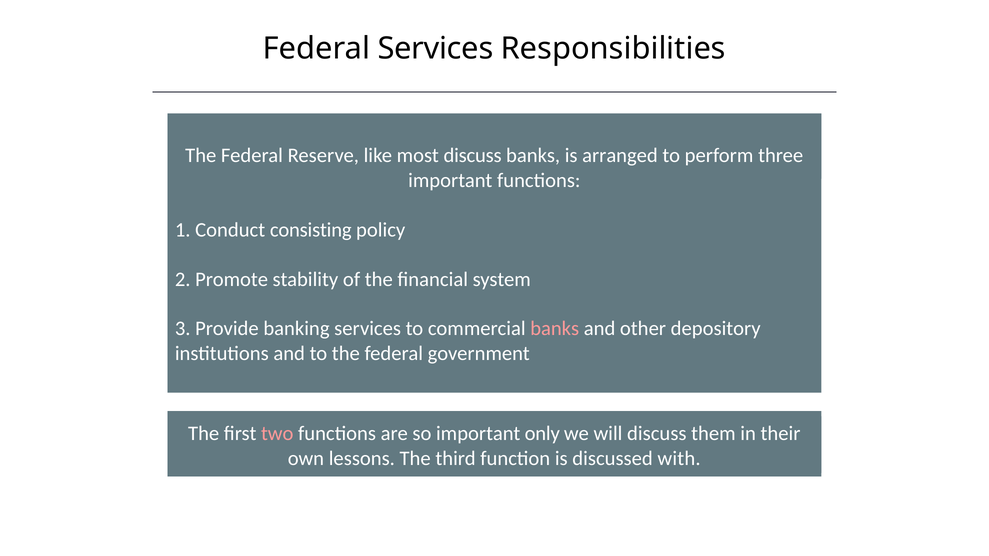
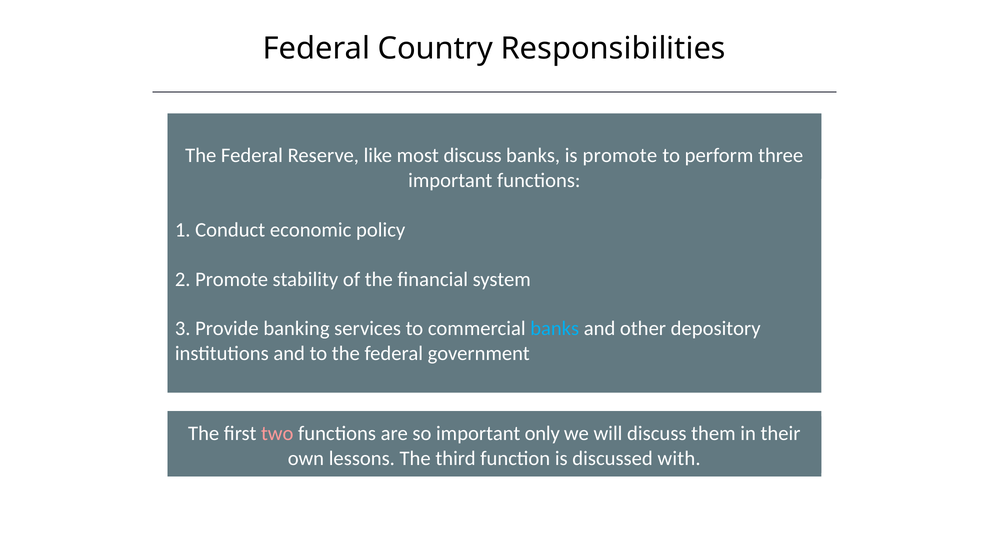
Federal Services: Services -> Country (435, 49)
is arranged: arranged -> promote (620, 156)
consisting: consisting -> economic (311, 230)
banks colour: pink -> light blue (555, 329)
